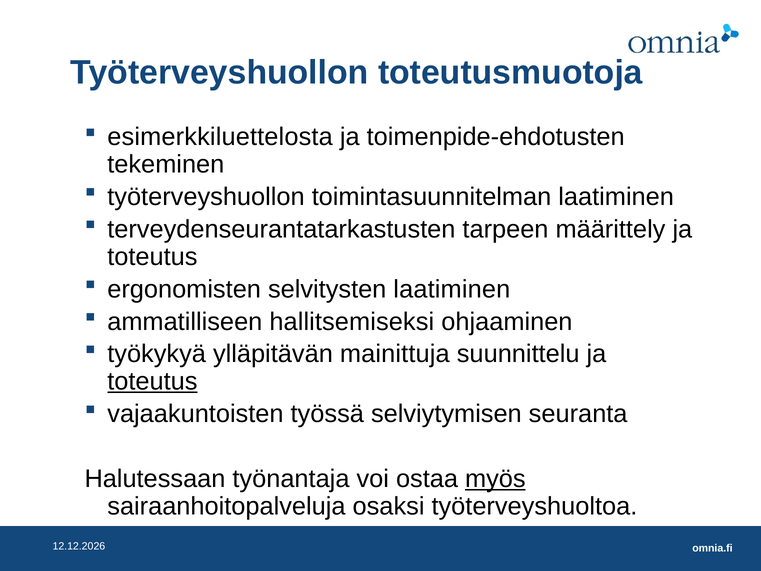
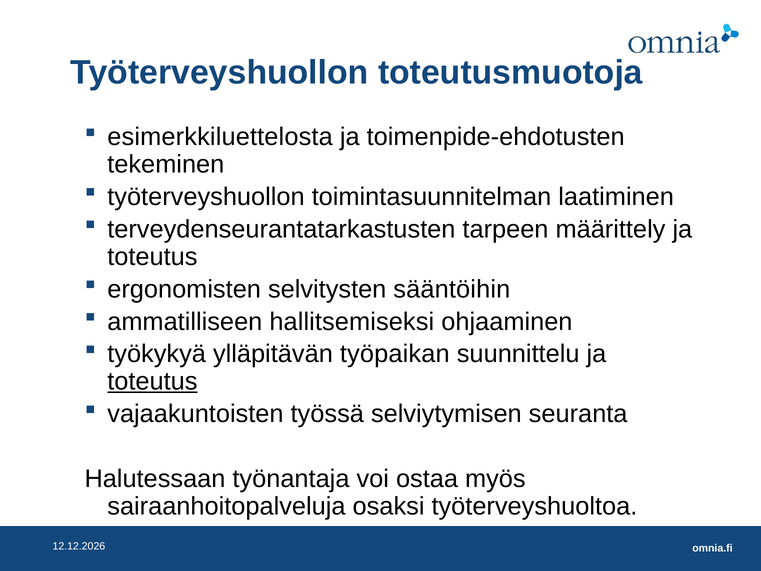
selvitysten laatiminen: laatiminen -> sääntöihin (452, 289)
mainittuja: mainittuja -> työpaikan (395, 354)
myös underline: present -> none (495, 479)
